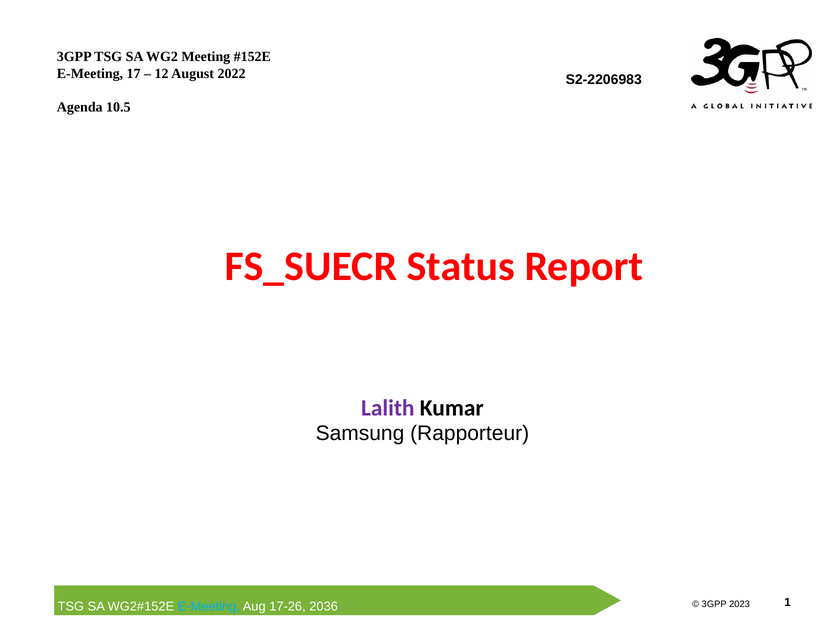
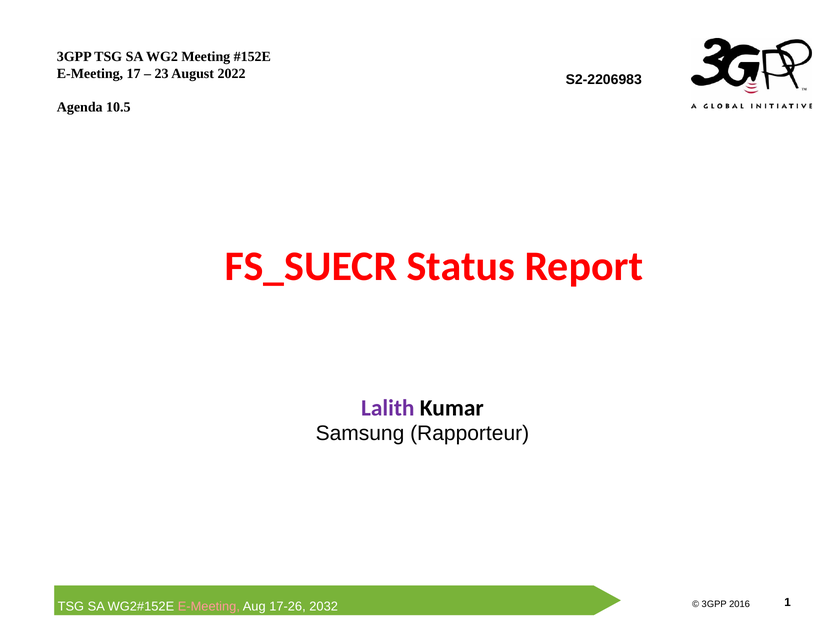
12: 12 -> 23 (162, 73)
2023: 2023 -> 2016 (740, 604)
E-Meeting colour: light blue -> pink (209, 606)
2036: 2036 -> 2032 (324, 606)
